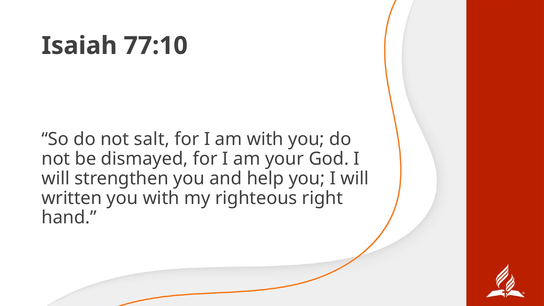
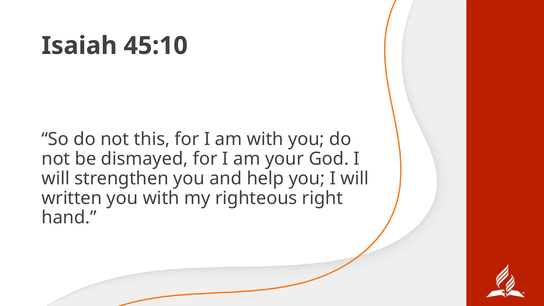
77:10: 77:10 -> 45:10 (156, 46)
salt: salt -> this (152, 139)
